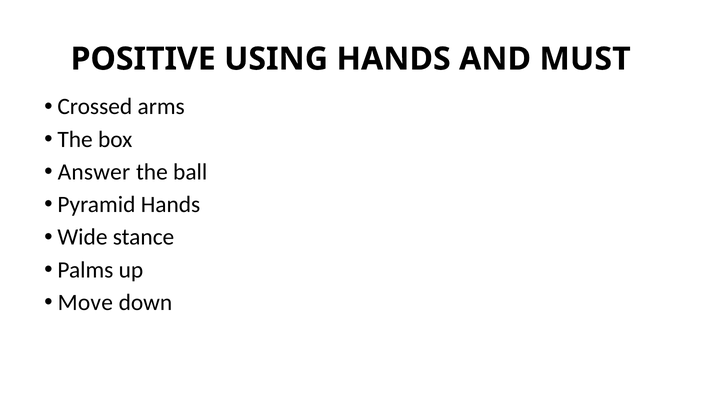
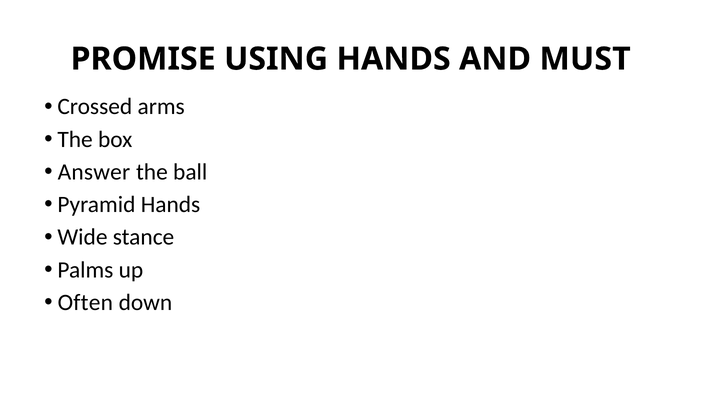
POSITIVE: POSITIVE -> PROMISE (143, 59)
Move: Move -> Often (85, 302)
